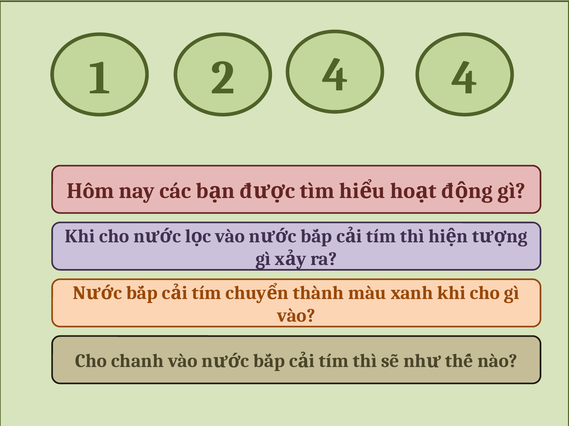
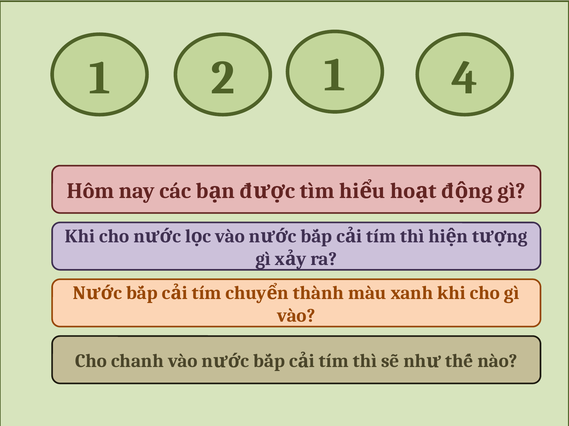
2 4: 4 -> 1 (335, 75)
